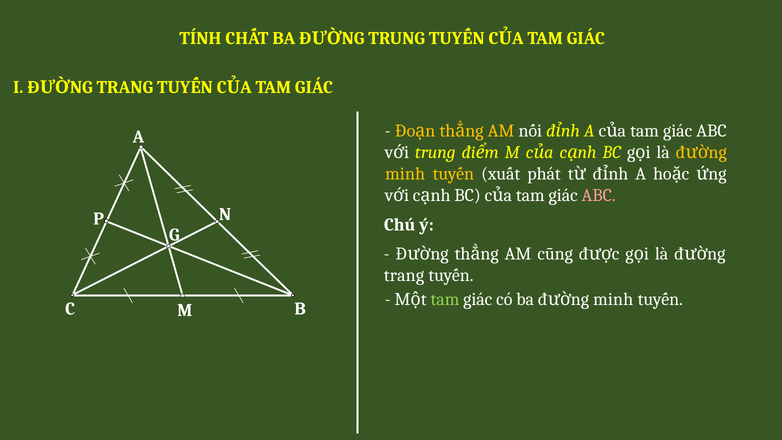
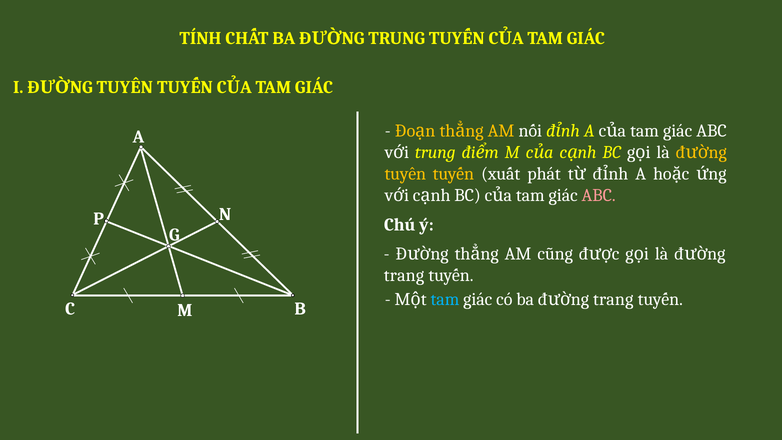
TRANG: TRANG -> TUYẾN (125, 87)
minh: minh -> tuyến (405, 174)
tam colour: light green -> light blue (445, 299)
minh: minh -> trang (613, 299)
